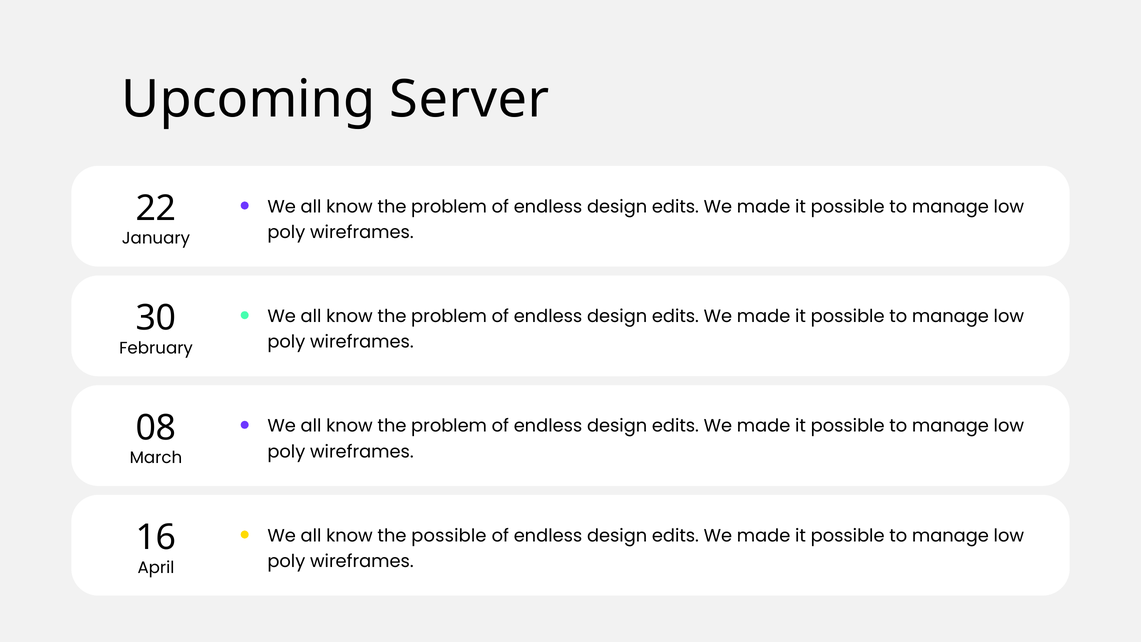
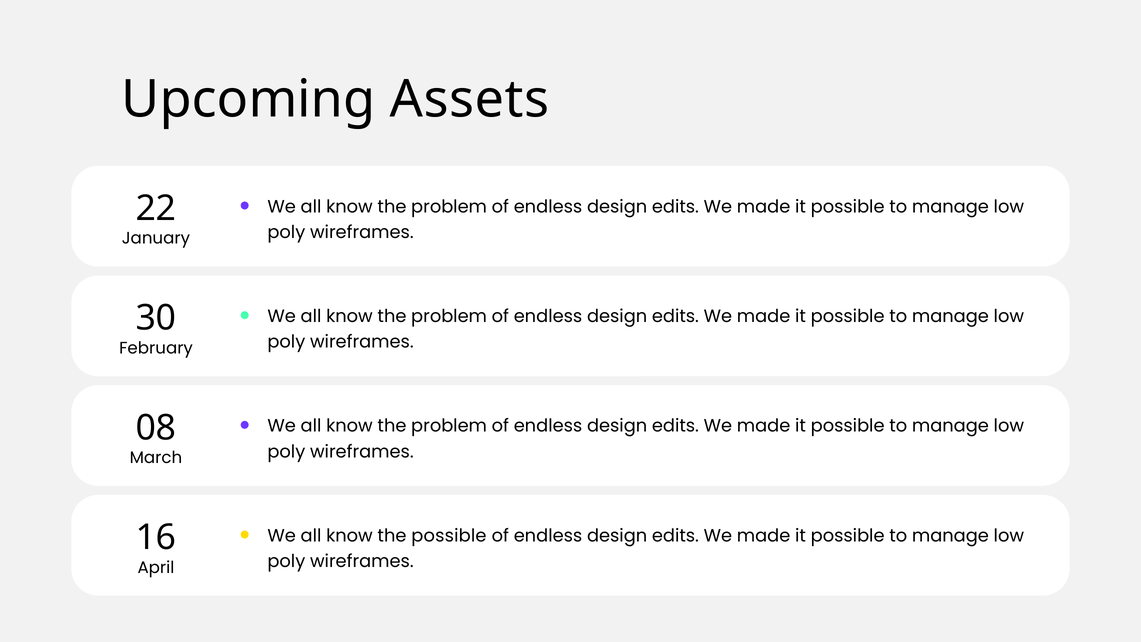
Server: Server -> Assets (469, 99)
